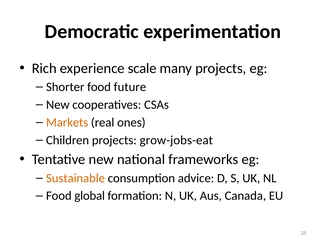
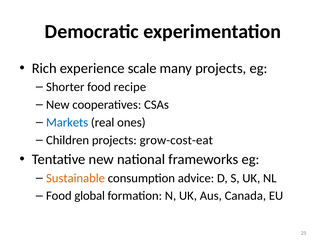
future: future -> recipe (130, 87)
Markets colour: orange -> blue (67, 123)
grow-jobs-eat: grow-jobs-eat -> grow-cost-eat (176, 140)
